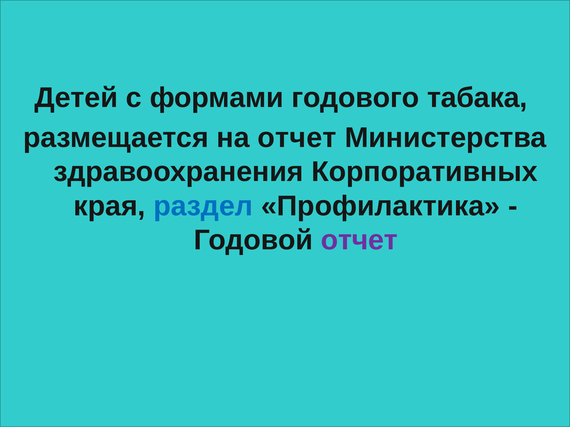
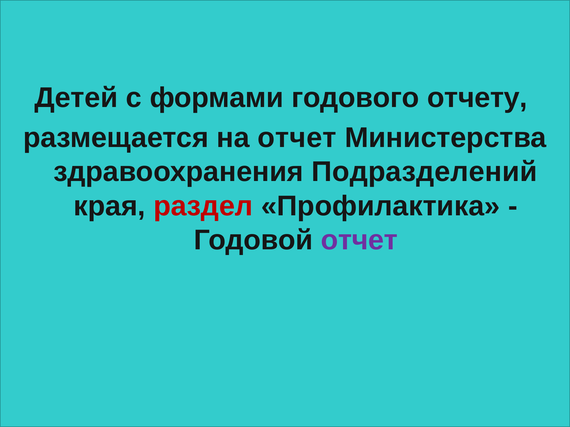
табака: табака -> отчету (477, 98)
Корпоративных: Корпоративных -> Подразделений (424, 172)
раздел colour: blue -> red (203, 206)
